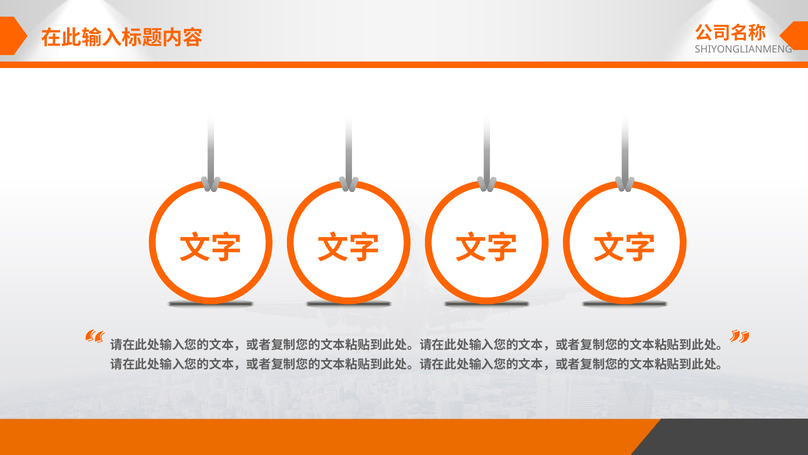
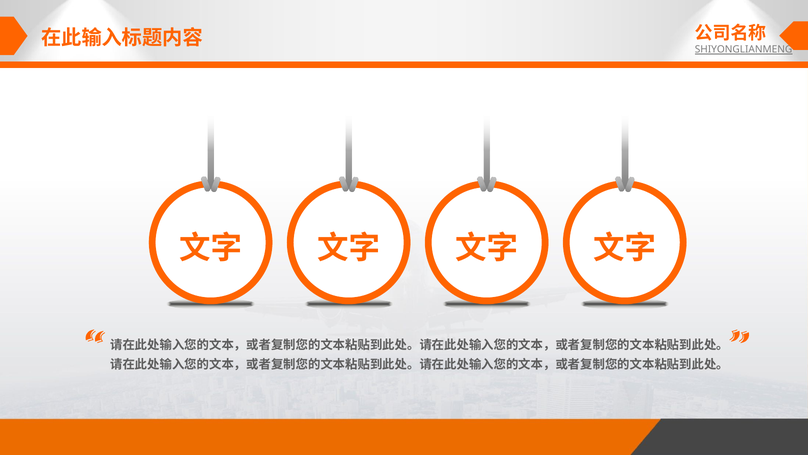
SHIYONGLIANMENG underline: none -> present (744, 50)
